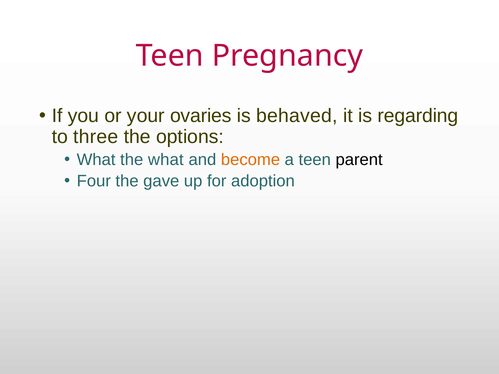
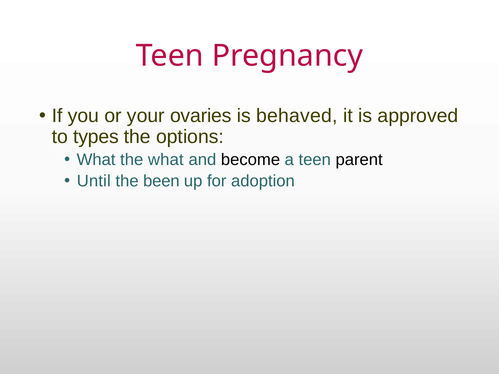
regarding: regarding -> approved (418, 116)
three: three -> types (96, 137)
become colour: orange -> black (250, 160)
Four: Four -> Until (94, 181)
gave: gave -> been (161, 181)
